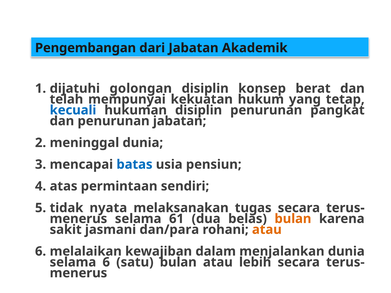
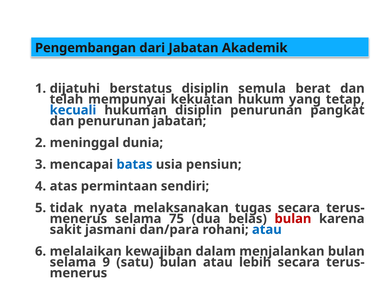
golongan: golongan -> berstatus (141, 88)
konsep: konsep -> semula (262, 88)
61: 61 -> 75 (177, 219)
bulan colour: orange -> red (293, 219)
atau colour: orange -> blue (267, 230)
menjalankan dunia: dunia -> bulan (346, 252)
selama 6: 6 -> 9 (106, 262)
